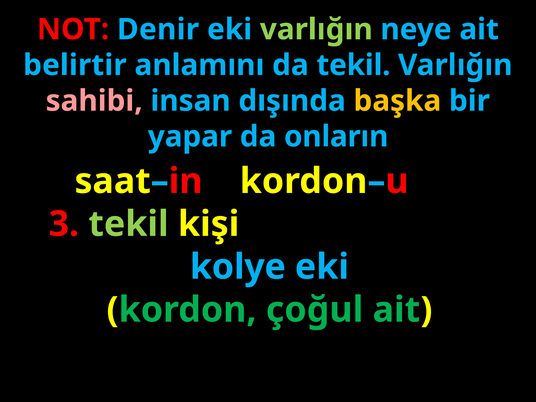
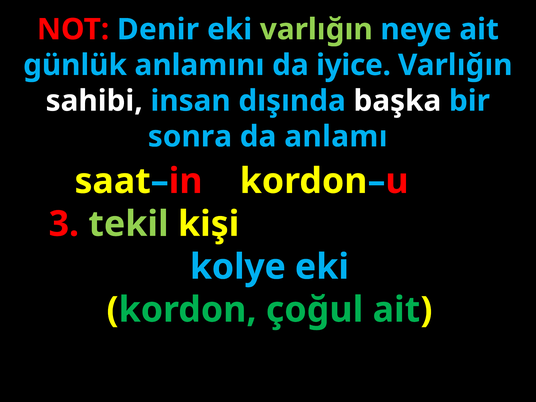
belirtir: belirtir -> günlük (75, 65)
da tekil: tekil -> iyice (353, 65)
sahibi colour: pink -> white (94, 101)
başka colour: yellow -> white (397, 101)
yapar: yapar -> sonra (190, 137)
onların: onların -> anlamı (336, 137)
